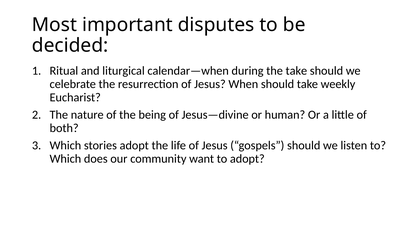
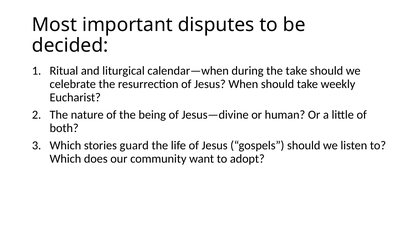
stories adopt: adopt -> guard (134, 145)
